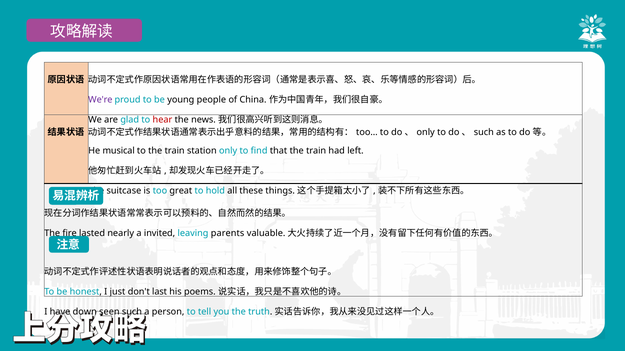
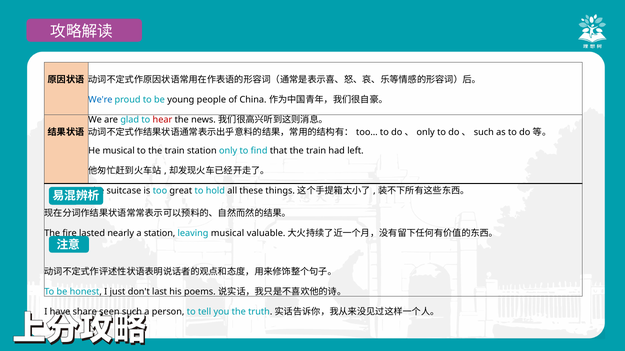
We're colour: purple -> blue (100, 100)
a invited: invited -> station (160, 234)
leaving parents: parents -> musical (228, 234)
down: down -> share (85, 312)
